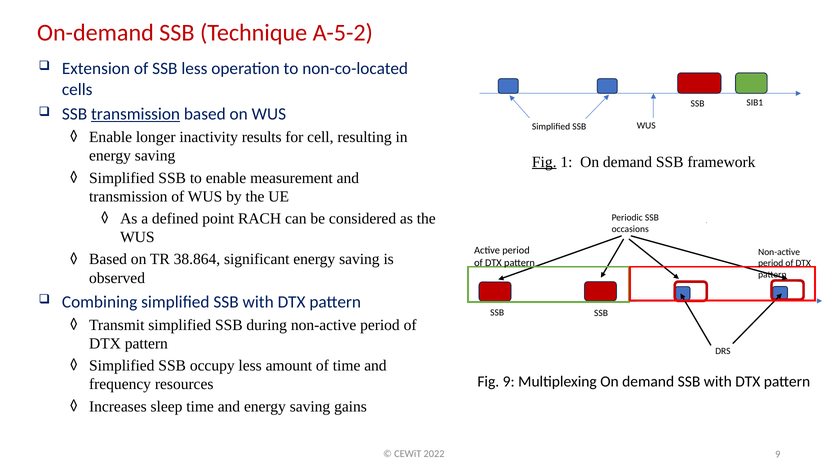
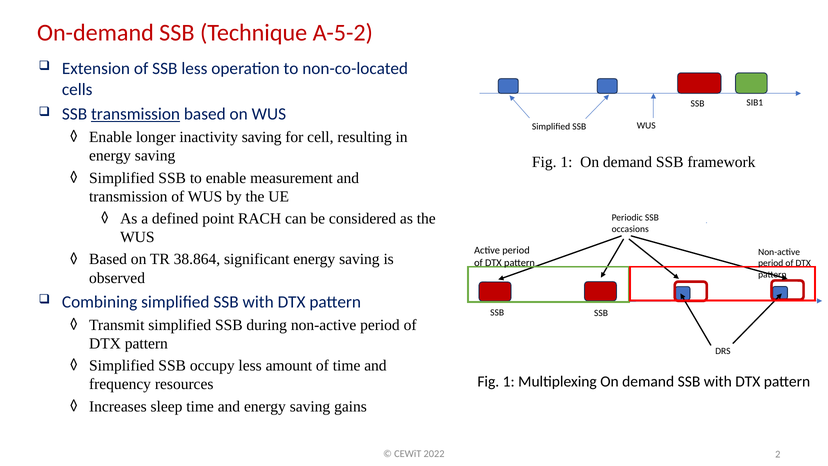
inactivity results: results -> saving (262, 137)
Fig underline: present -> none (544, 162)
9: 9 -> 1 (509, 381)
2022 9: 9 -> 2 (778, 454)
